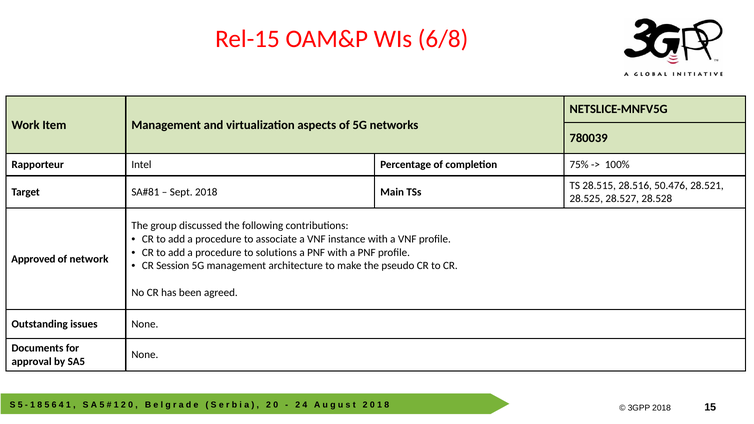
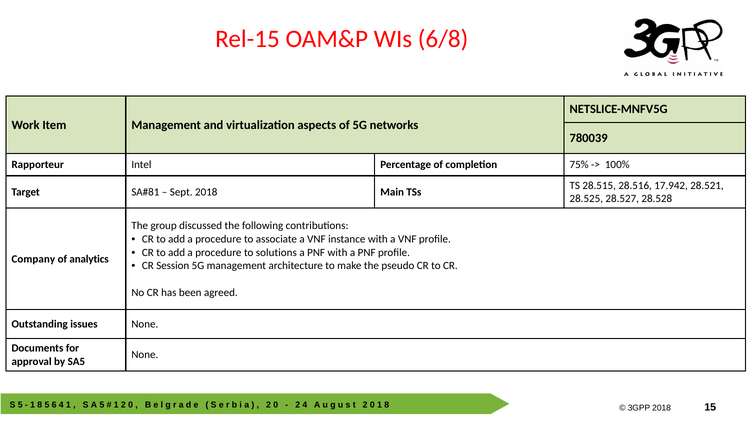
50.476: 50.476 -> 17.942 (671, 185)
Approved: Approved -> Company (33, 259)
network: network -> analytics (89, 259)
